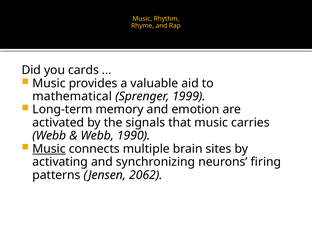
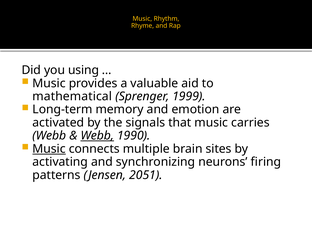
cards: cards -> using (84, 70)
Webb underline: none -> present (97, 136)
2062: 2062 -> 2051 (146, 175)
